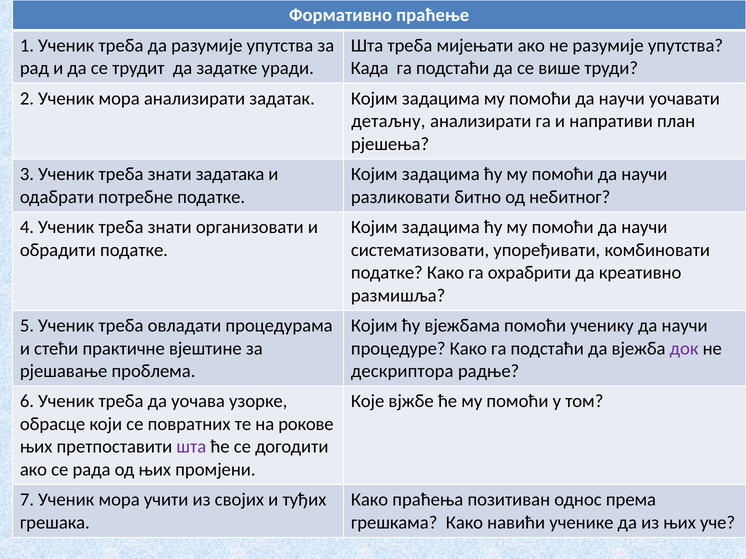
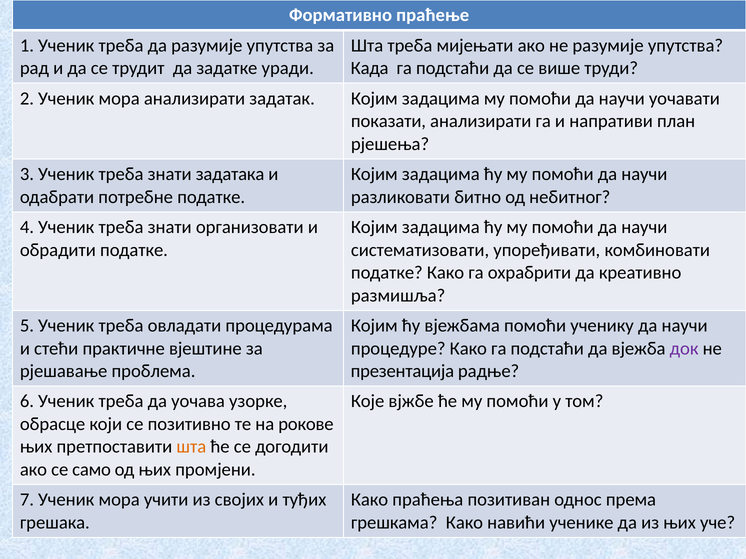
детаљну: детаљну -> показати (388, 121)
дескриптора: дескриптора -> презентација (402, 371)
повратних: повратних -> позитивно (189, 424)
шта colour: purple -> orange (191, 447)
рада: рада -> само (92, 470)
